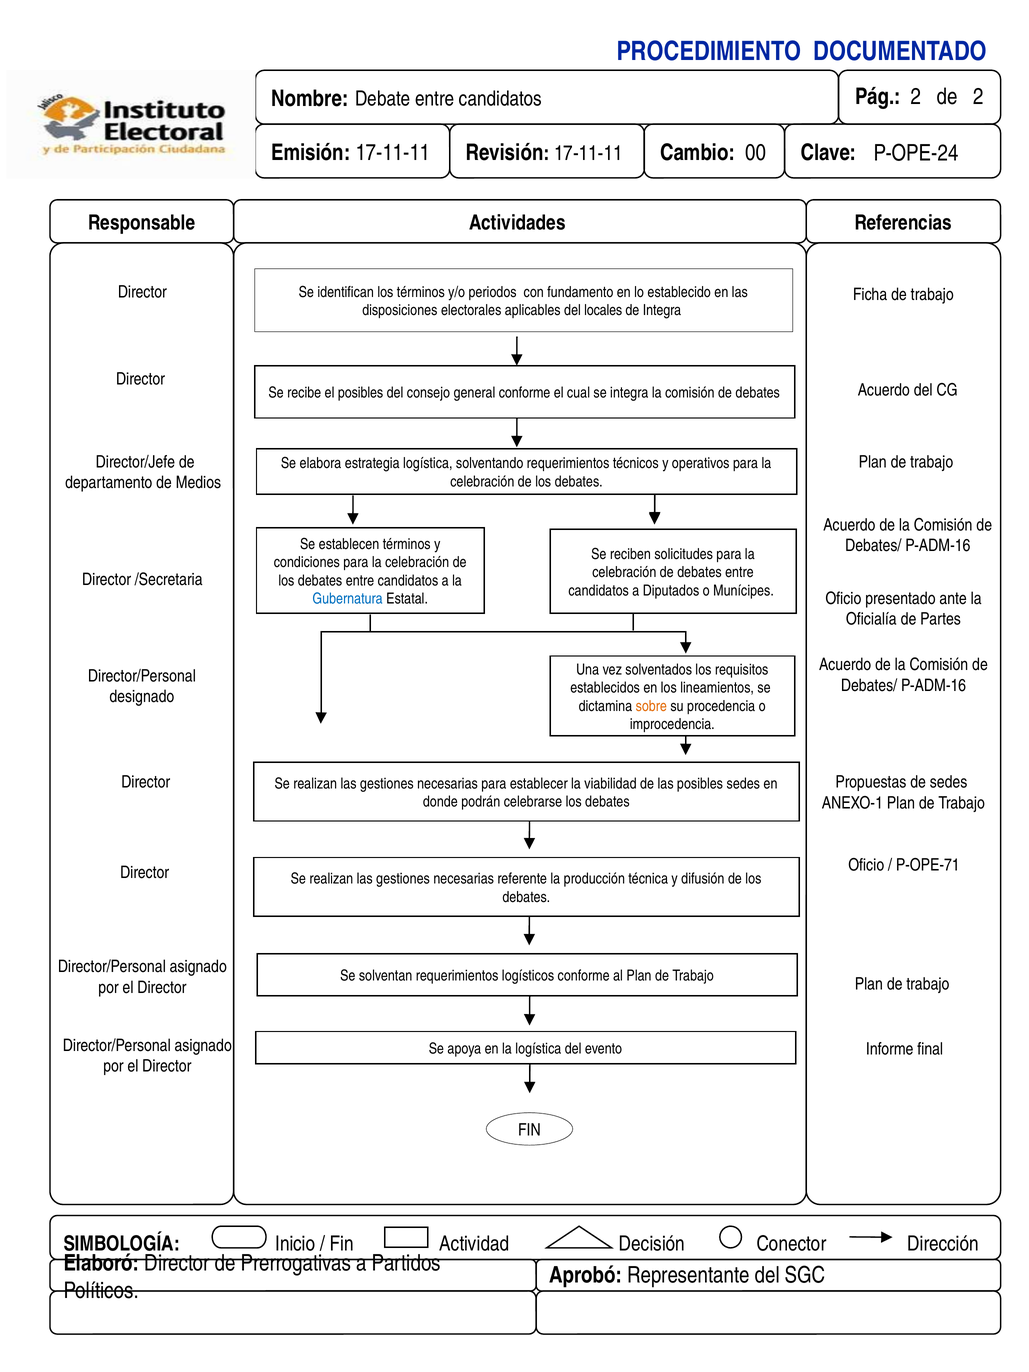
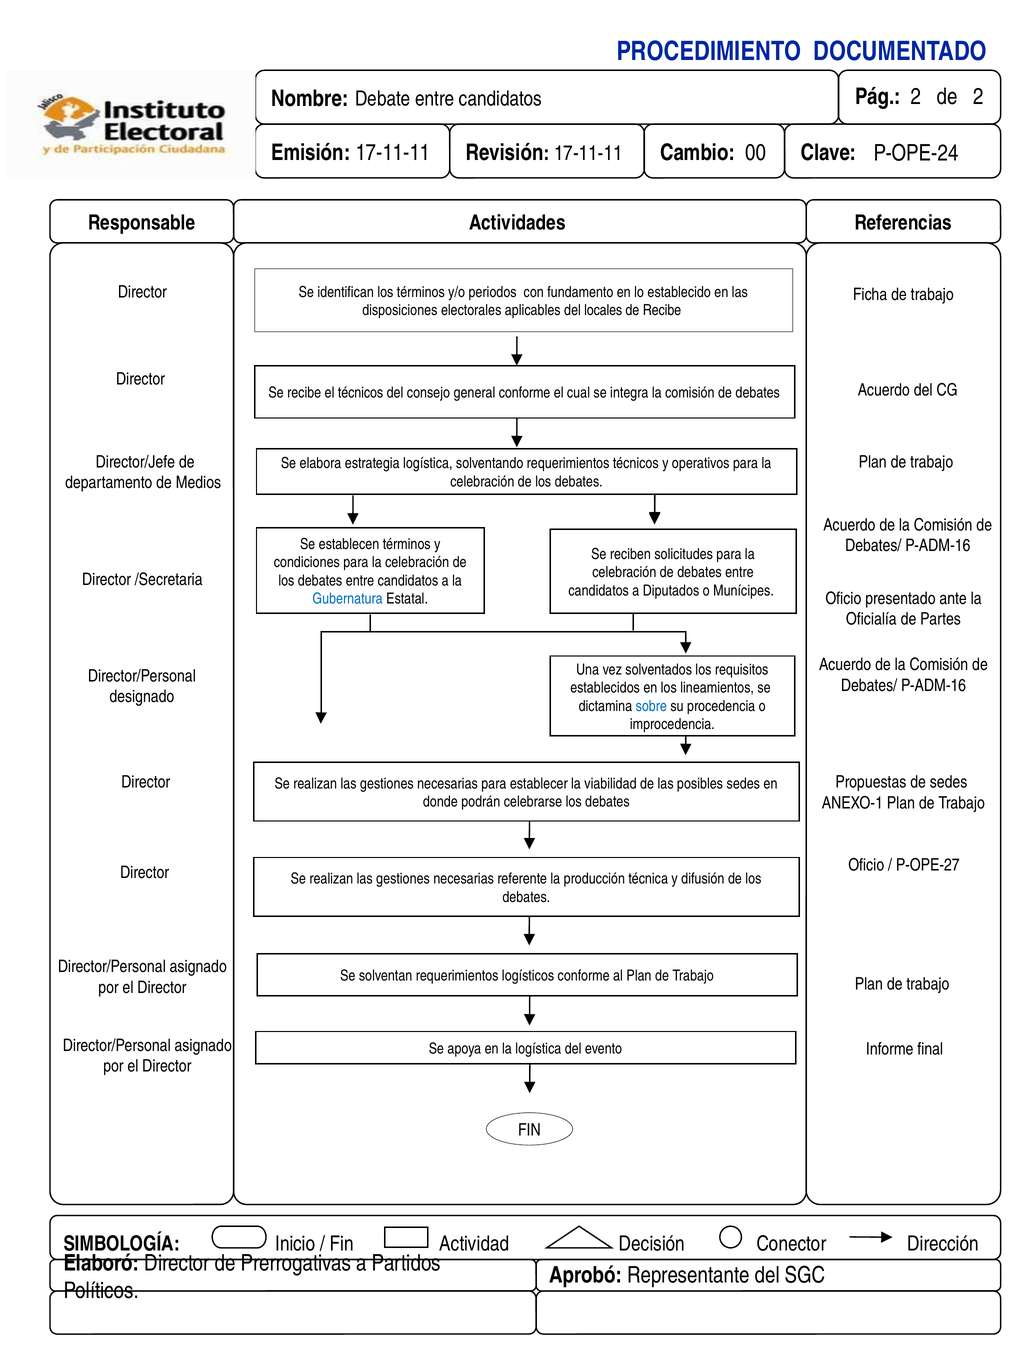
de Integra: Integra -> Recibe (662, 310)
el posibles: posibles -> técnicos (361, 393)
sobre colour: orange -> blue (651, 706)
P-OPE-71: P-OPE-71 -> P-OPE-27 (928, 865)
